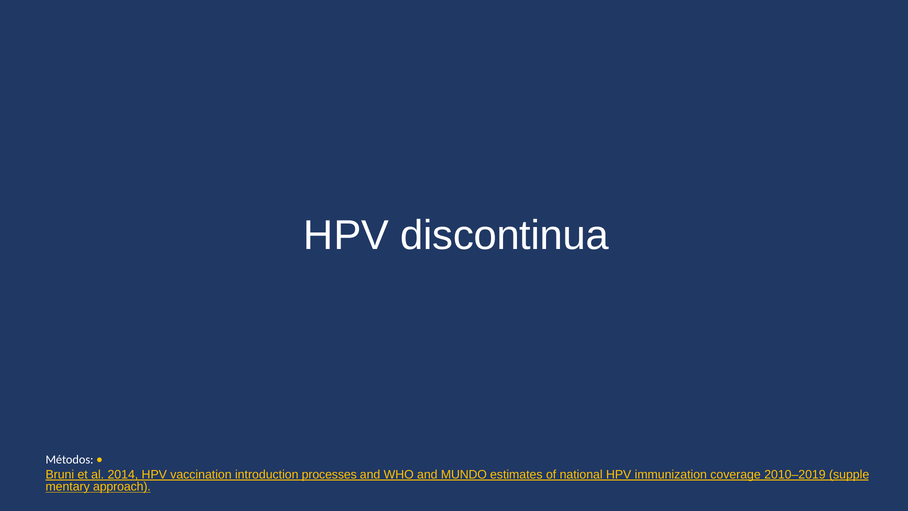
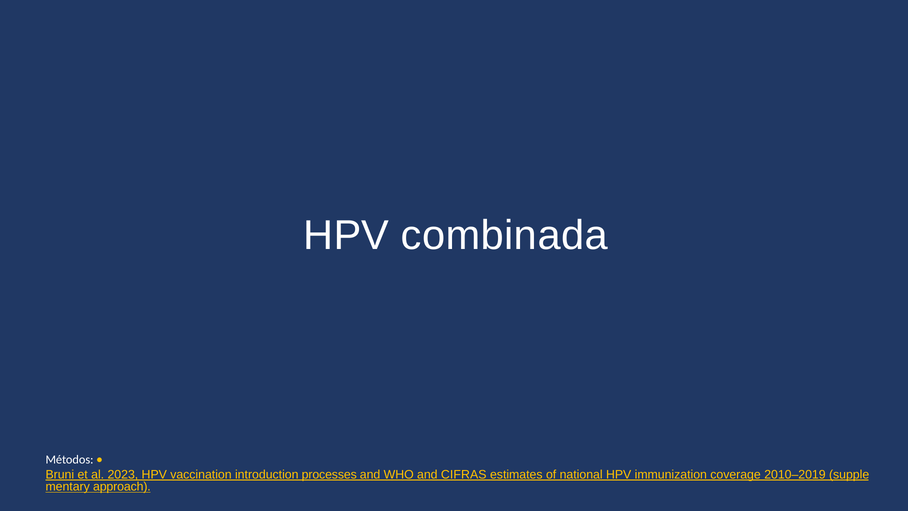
discontinua: discontinua -> combinada (504, 236)
2014: 2014 -> 2023 (123, 474)
MUNDO: MUNDO -> CIFRAS (464, 474)
